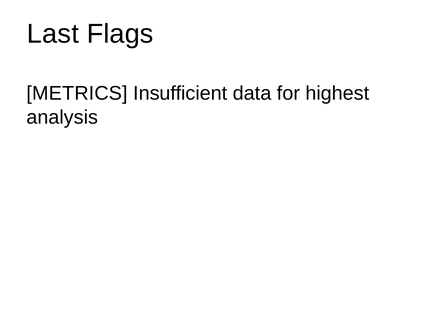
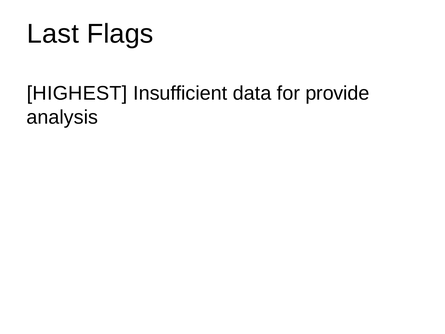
METRICS: METRICS -> HIGHEST (77, 93)
highest: highest -> provide (337, 93)
